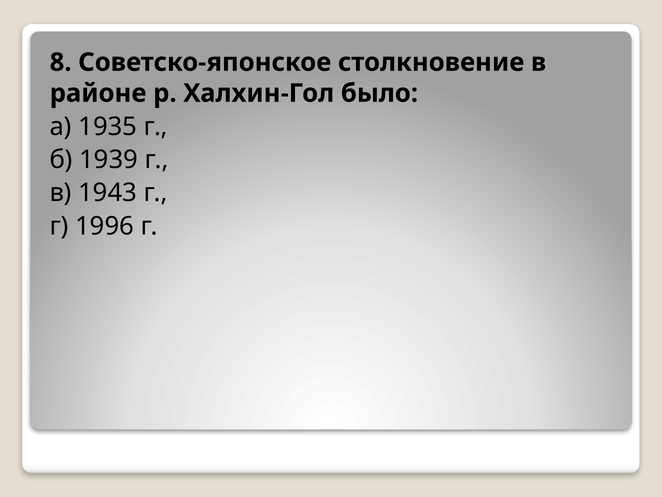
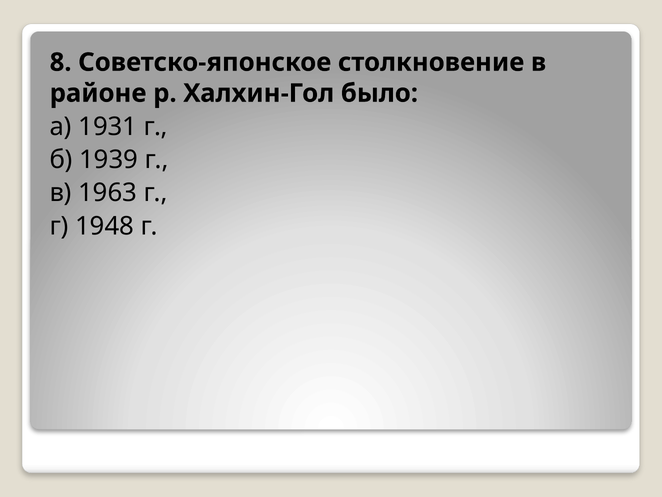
1935: 1935 -> 1931 (108, 126)
1943: 1943 -> 1963 (108, 193)
1996: 1996 -> 1948 (105, 226)
